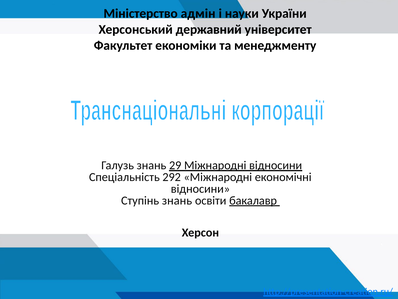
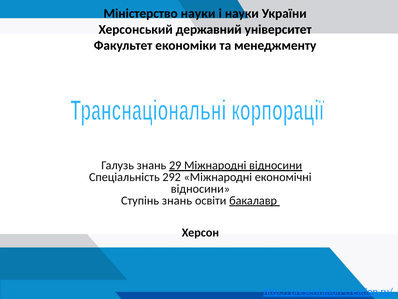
Міністерство адмін: адмін -> науки (198, 14)
